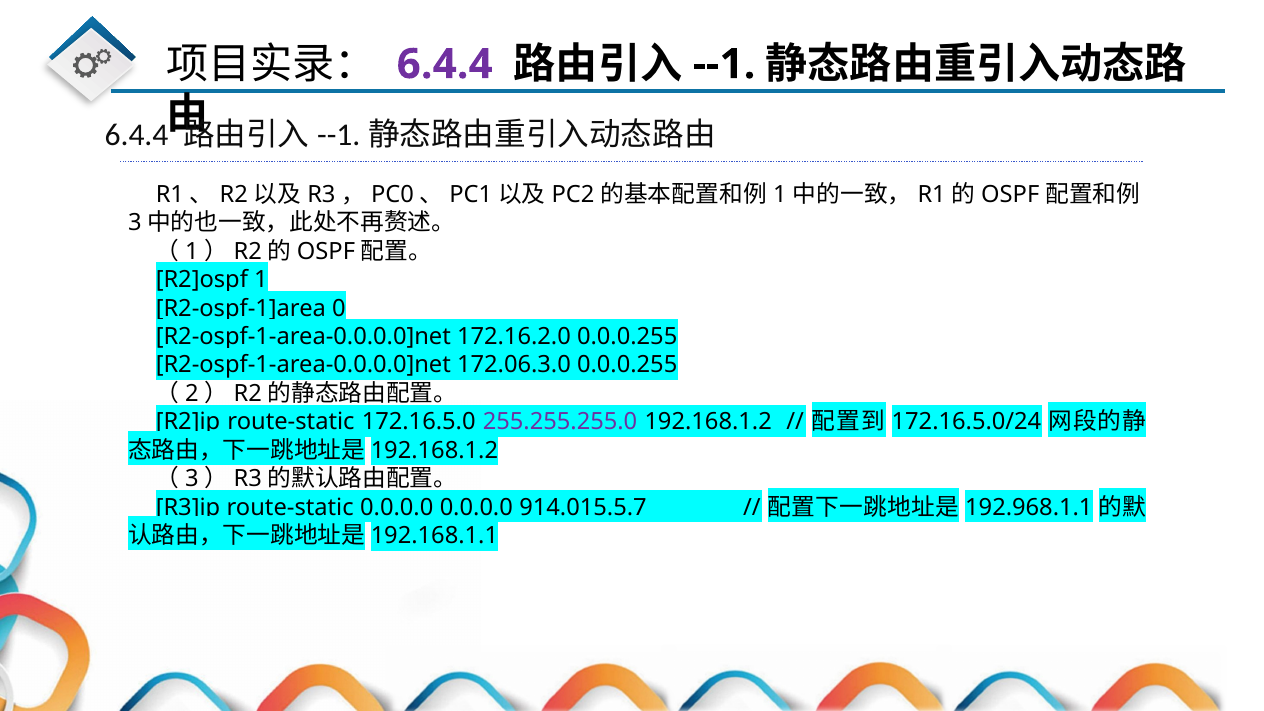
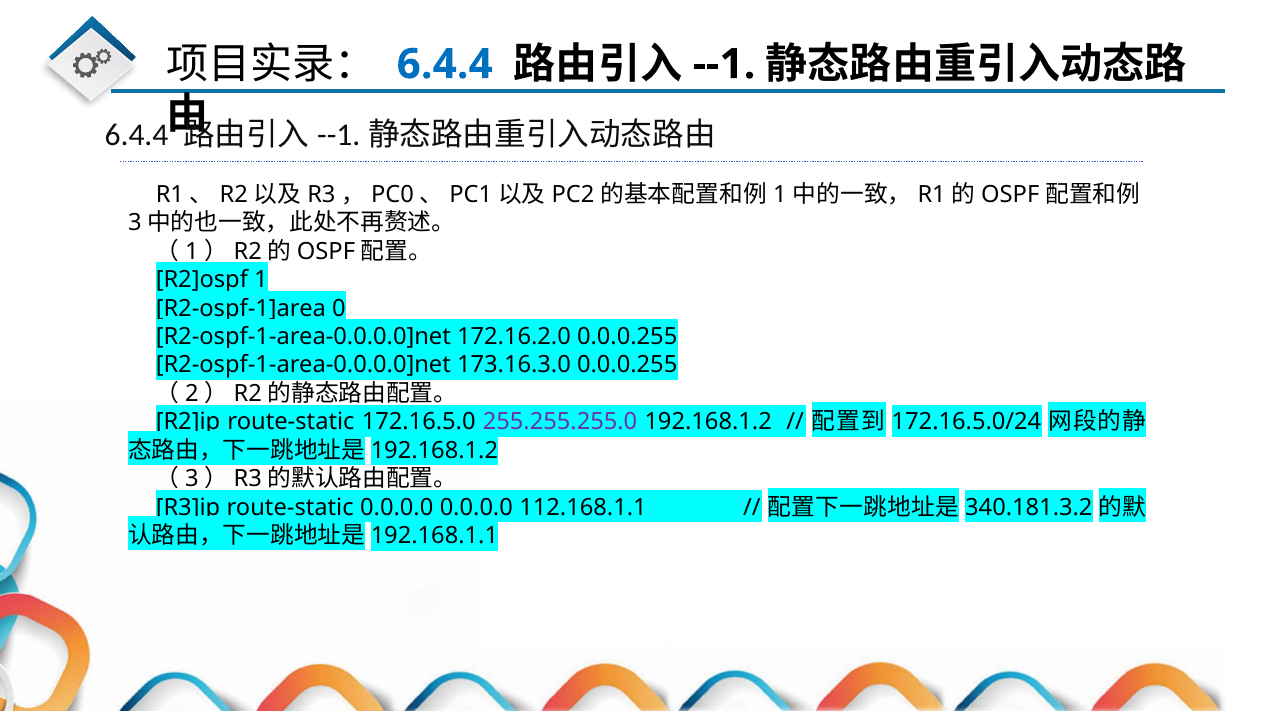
6.4.4 colour: purple -> blue (445, 64)
172.06.3.0: 172.06.3.0 -> 173.16.3.0 (514, 365)
914.015.5.7: 914.015.5.7 -> 112.168.1.1 (583, 507)
192.968.1.1: 192.968.1.1 -> 340.181.3.2 (1029, 507)
